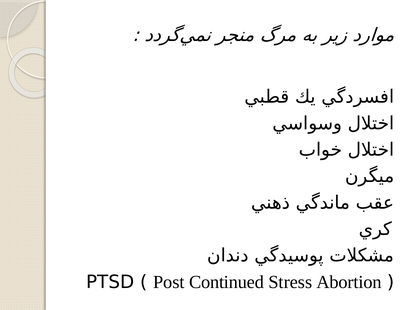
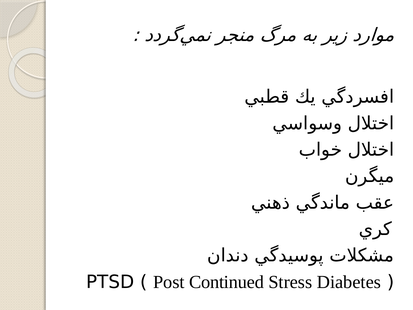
Abortion: Abortion -> Diabetes (349, 282)
